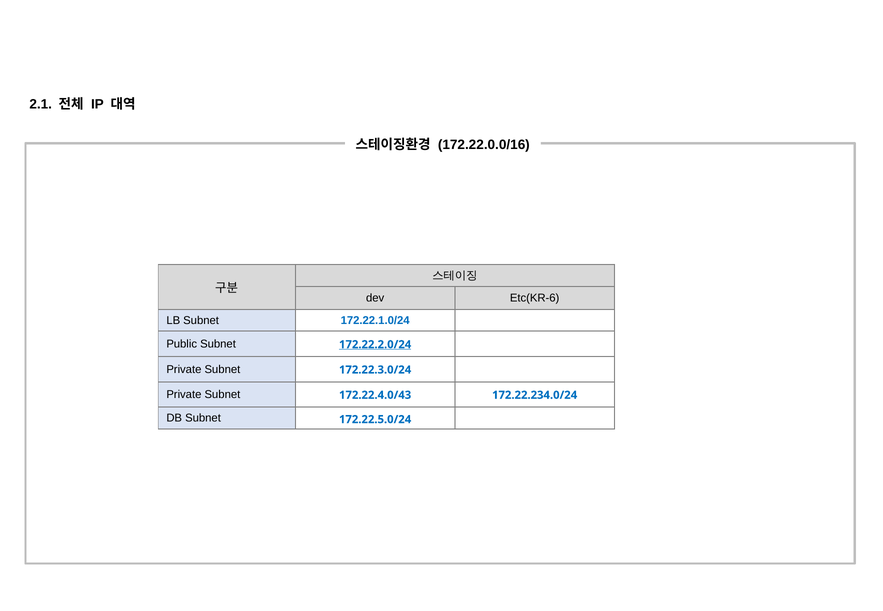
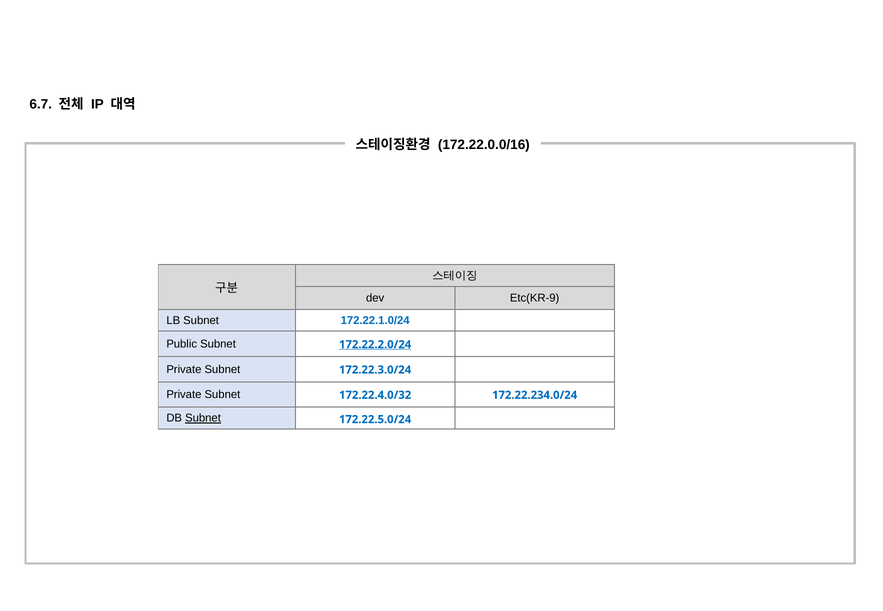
2.1: 2.1 -> 6.7 (41, 104)
Etc(KR-6: Etc(KR-6 -> Etc(KR-9 (535, 298)
172.22.4.0/43: 172.22.4.0/43 -> 172.22.4.0/32 (375, 395)
Subnet underline: none -> present (203, 418)
